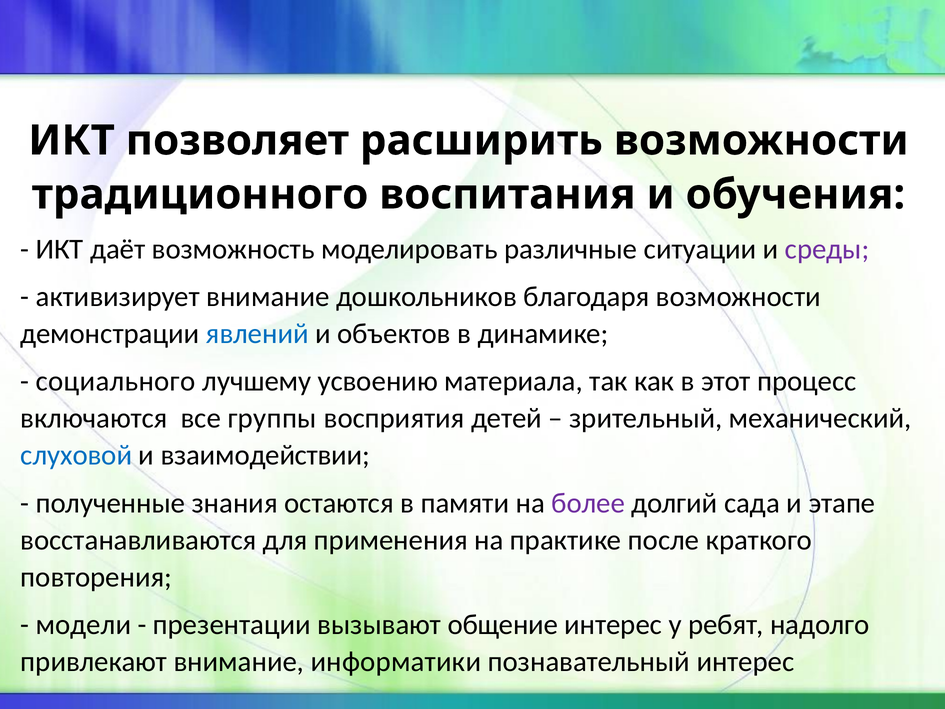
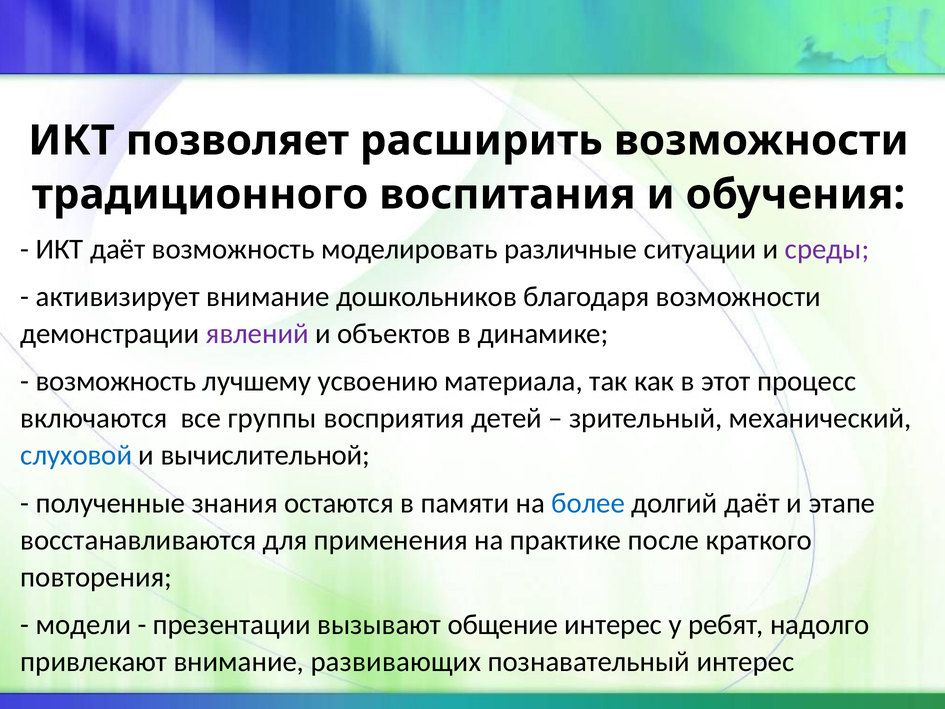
явлений colour: blue -> purple (257, 334)
социального: социального -> возможность (116, 381)
взаимодействии: взаимодействии -> вычислительной (265, 455)
более colour: purple -> blue (588, 503)
долгий сада: сада -> даёт (752, 503)
информатики: информатики -> развивающих (396, 662)
